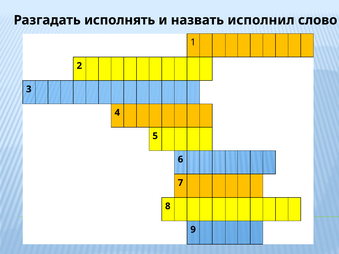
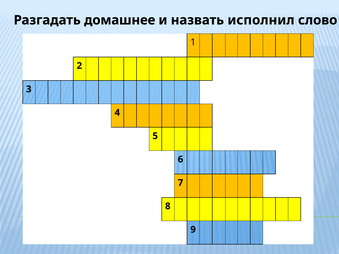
исполнять: исполнять -> домашнее (120, 20)
